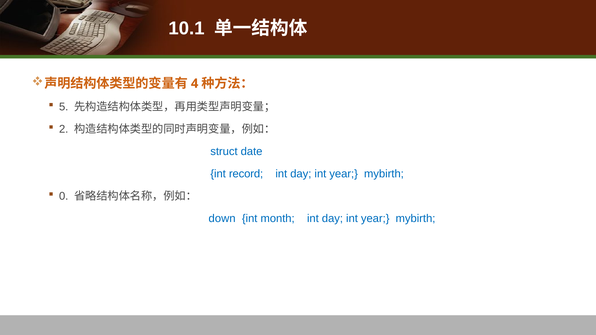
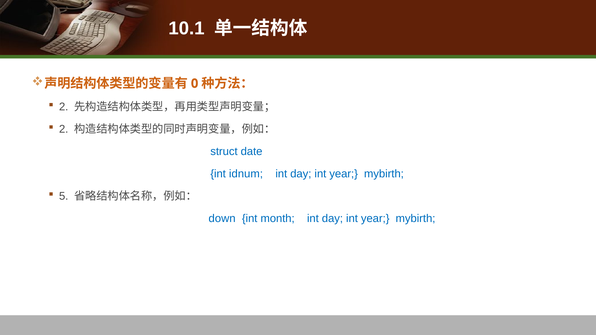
4: 4 -> 0 (195, 84)
5: 5 -> 2 (64, 107)
record: record -> idnum (246, 174)
0: 0 -> 5 (64, 196)
